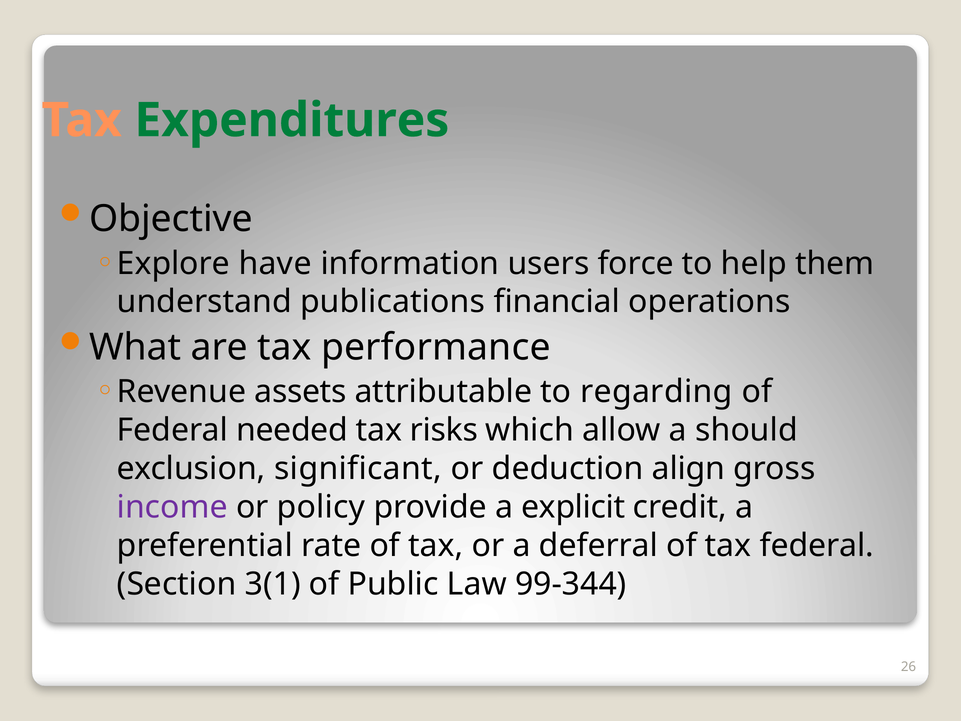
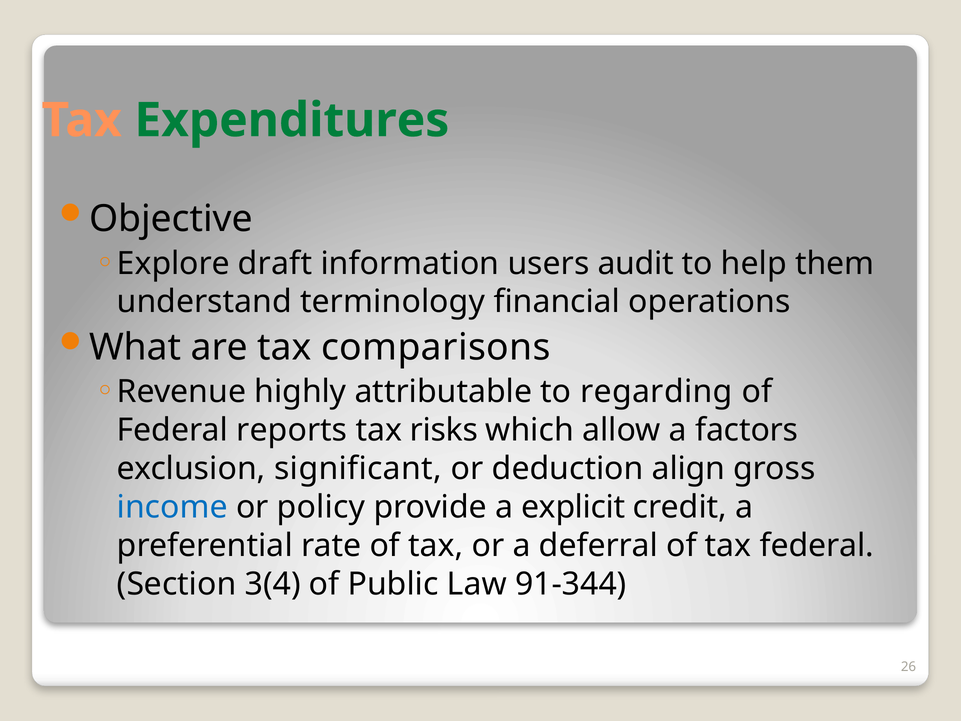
have: have -> draft (275, 263)
force: force -> audit (636, 263)
publications: publications -> terminology (393, 302)
performance: performance -> comparisons (436, 347)
assets: assets -> highly (300, 392)
needed: needed -> reports (292, 430)
should: should -> factors (747, 430)
income colour: purple -> blue (172, 507)
3(1: 3(1 -> 3(4 (273, 584)
99-344: 99-344 -> 91-344 (571, 584)
